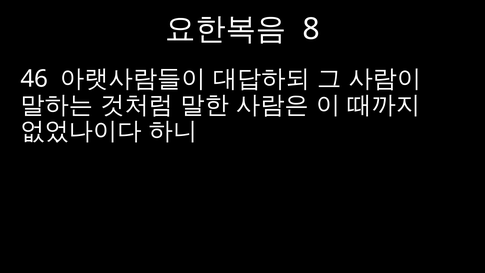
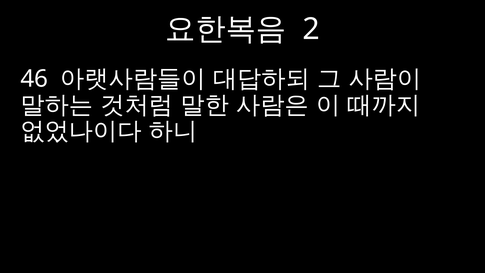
8: 8 -> 2 (311, 29)
